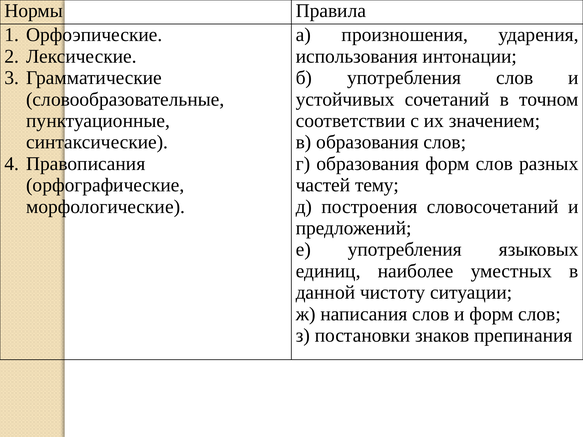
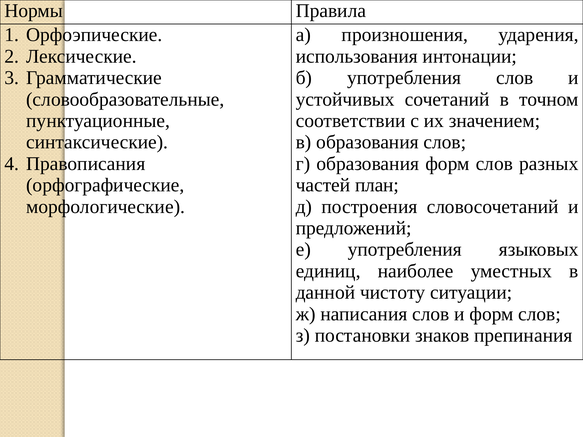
тему: тему -> план (377, 185)
